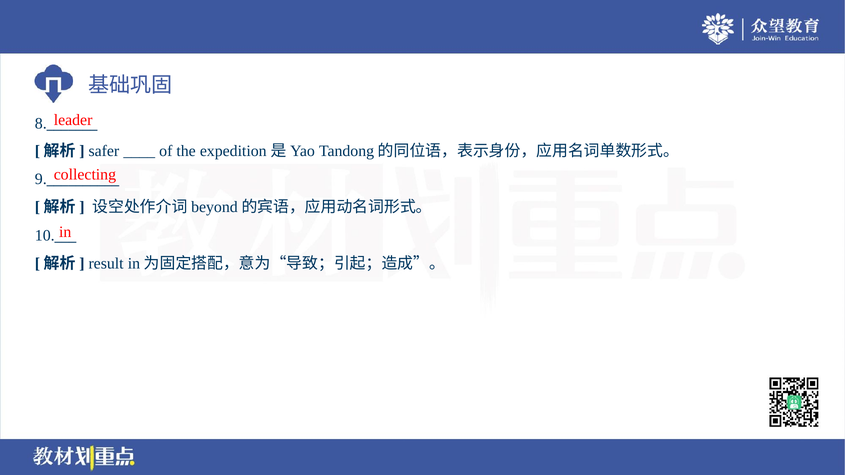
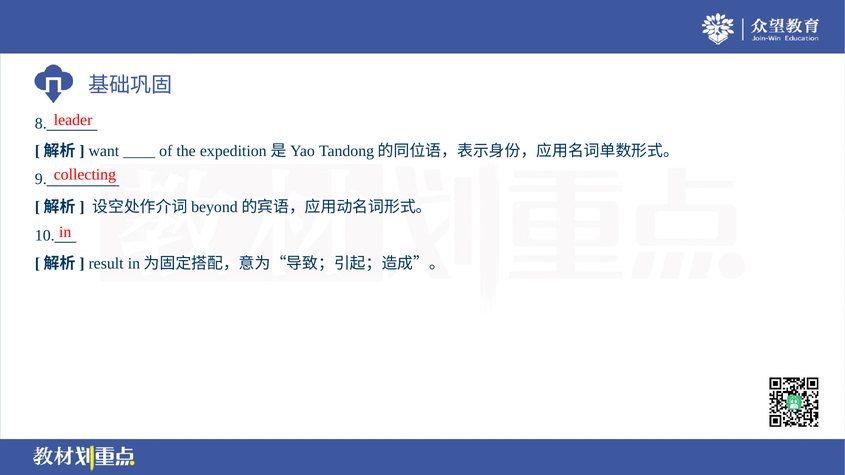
safer: safer -> want (104, 151)
